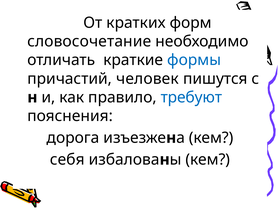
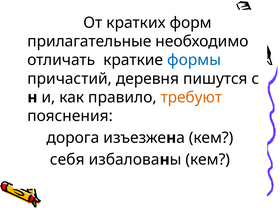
словосочетание: словосочетание -> прилагательные (89, 41)
человек: человек -> деревня (148, 79)
требуют colour: blue -> orange (191, 97)
